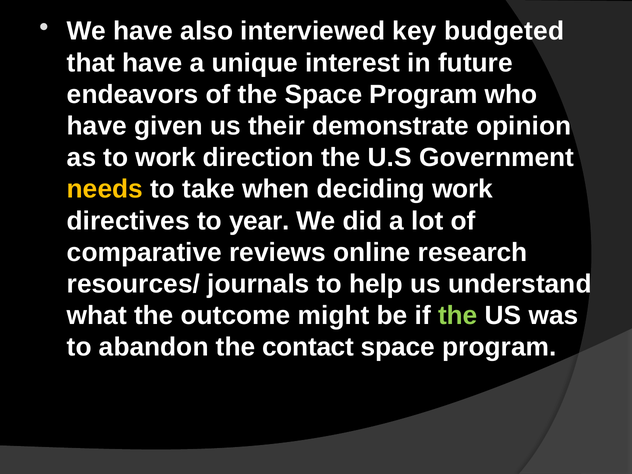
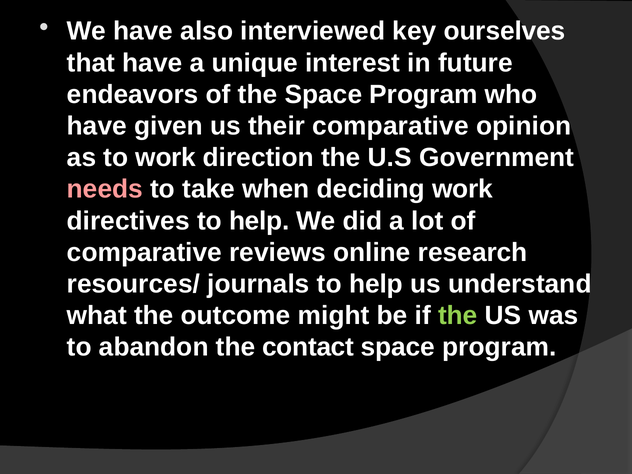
budgeted: budgeted -> ourselves (504, 31)
their demonstrate: demonstrate -> comparative (391, 126)
needs colour: yellow -> pink (105, 189)
directives to year: year -> help (259, 221)
